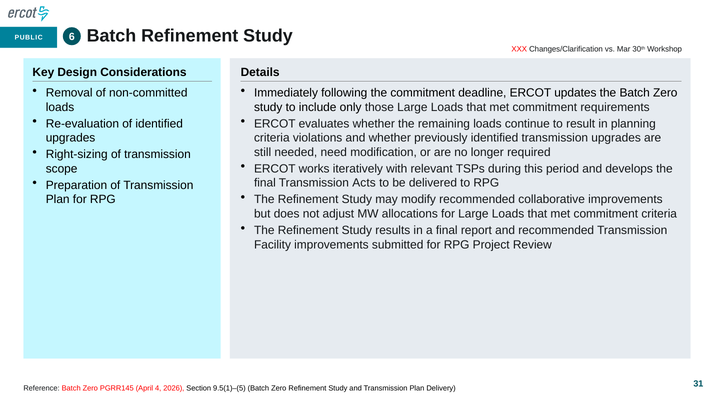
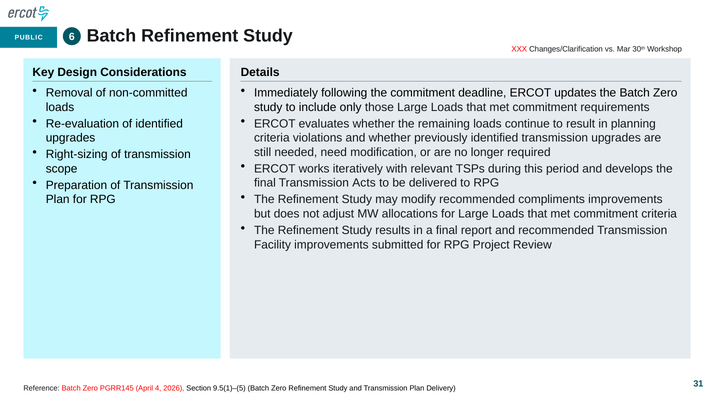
collaborative: collaborative -> compliments (552, 199)
